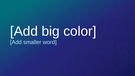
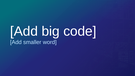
color: color -> code (80, 31)
